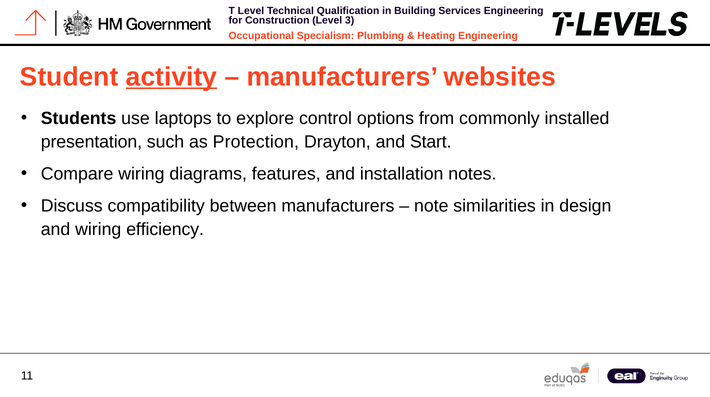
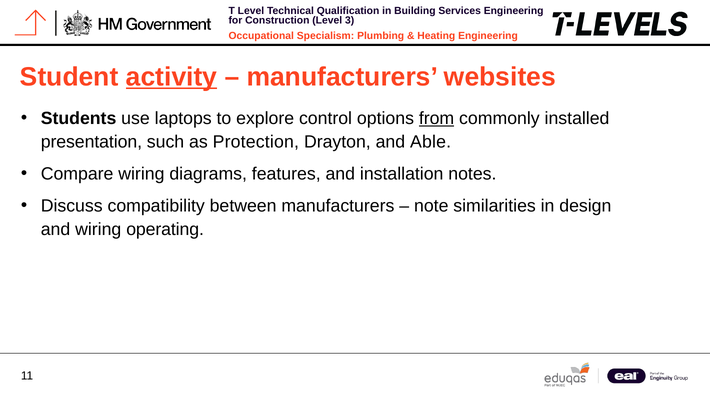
from underline: none -> present (437, 118)
Start: Start -> Able (431, 142)
efficiency: efficiency -> operating (165, 229)
